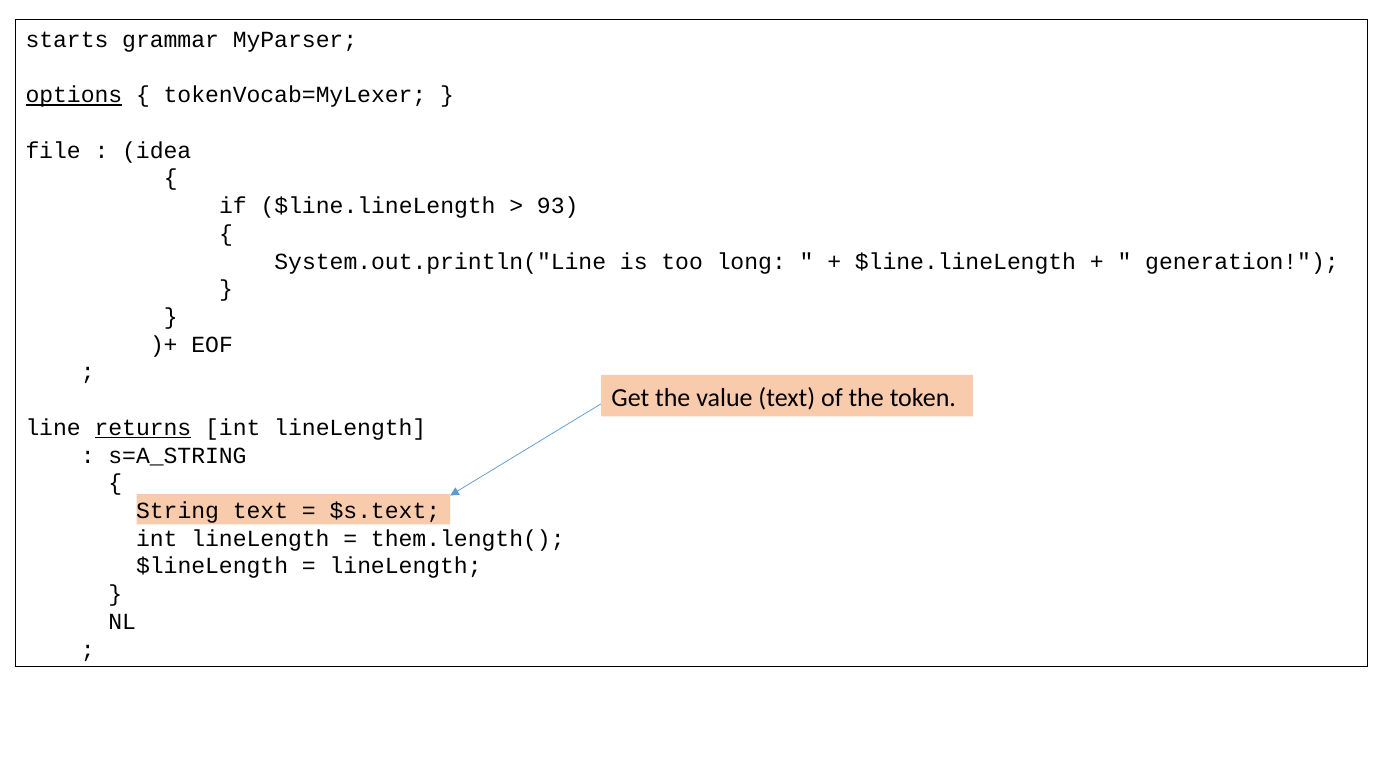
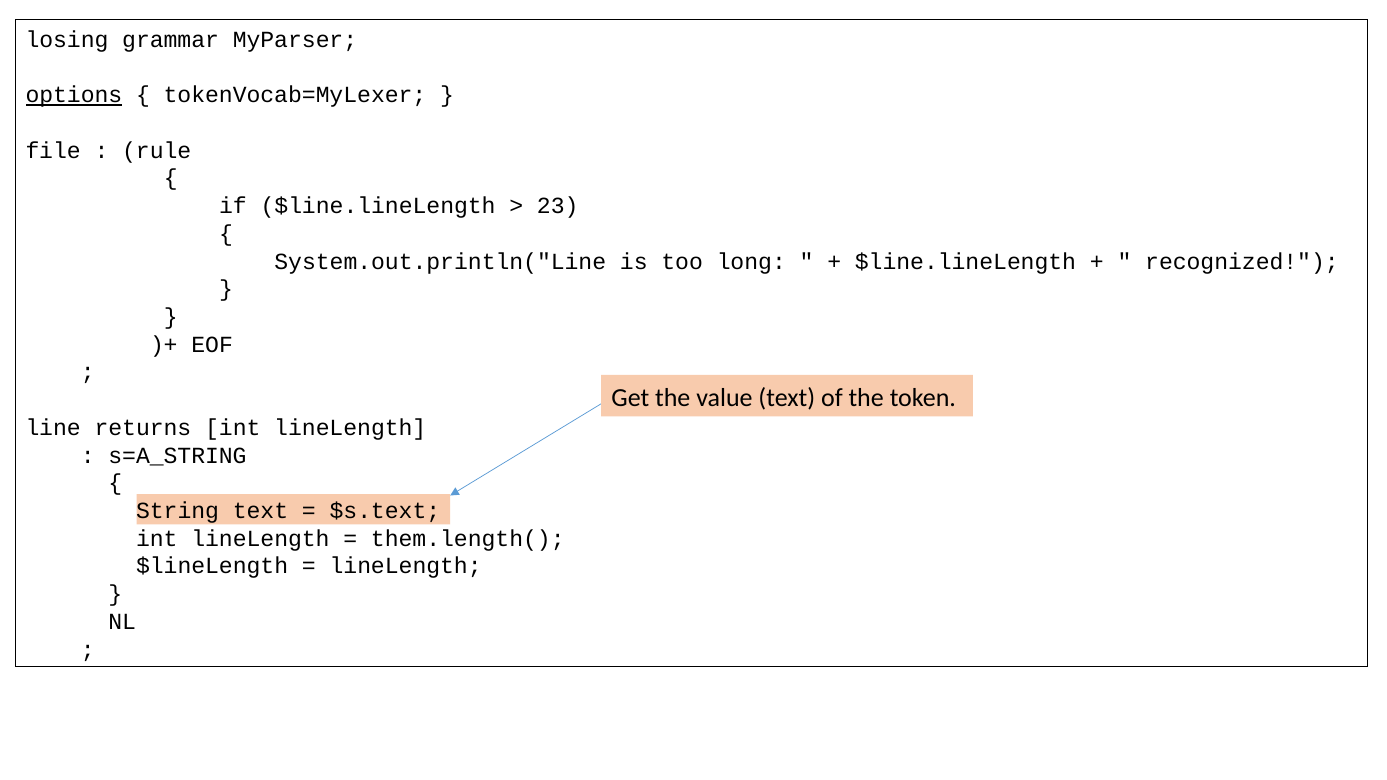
starts: starts -> losing (67, 40)
idea: idea -> rule (157, 151)
93: 93 -> 23 (558, 206)
generation: generation -> recognized (1242, 261)
returns underline: present -> none (143, 428)
